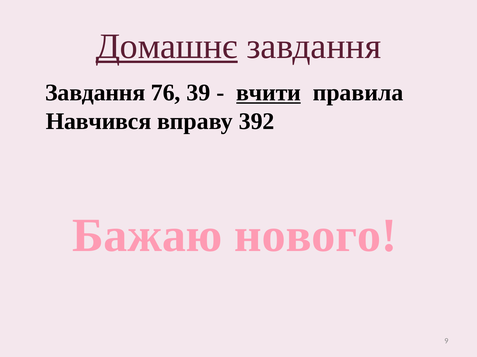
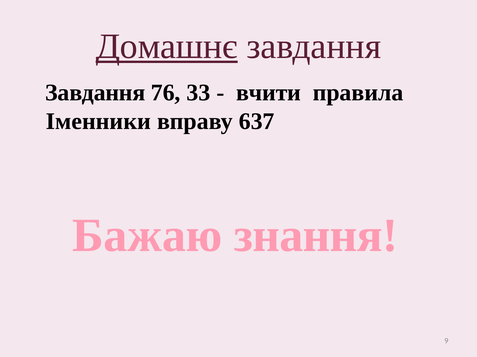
39: 39 -> 33 (198, 93)
вчити underline: present -> none (269, 93)
Навчився: Навчився -> Іменники (98, 121)
392: 392 -> 637 (257, 121)
нового: нового -> знання (316, 236)
